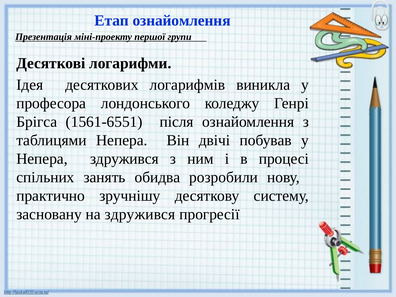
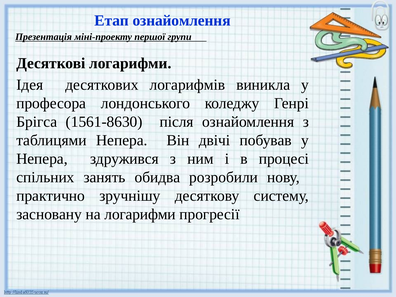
1561-6551: 1561-6551 -> 1561-8630 (104, 122)
на здружився: здружився -> логарифми (140, 214)
